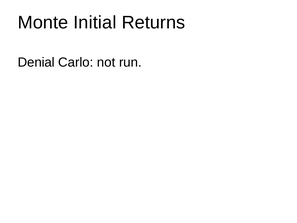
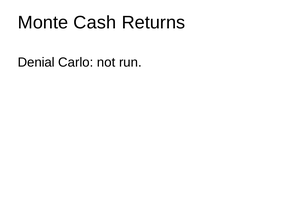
Initial: Initial -> Cash (95, 23)
